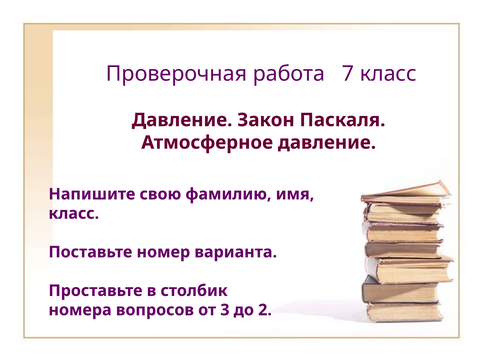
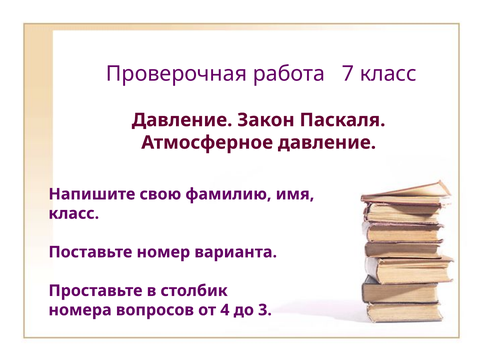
3: 3 -> 4 (225, 310)
2: 2 -> 3 (265, 310)
